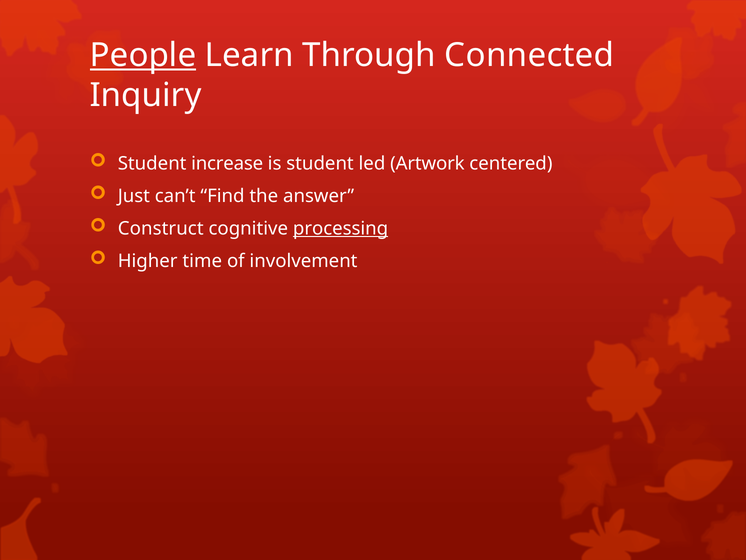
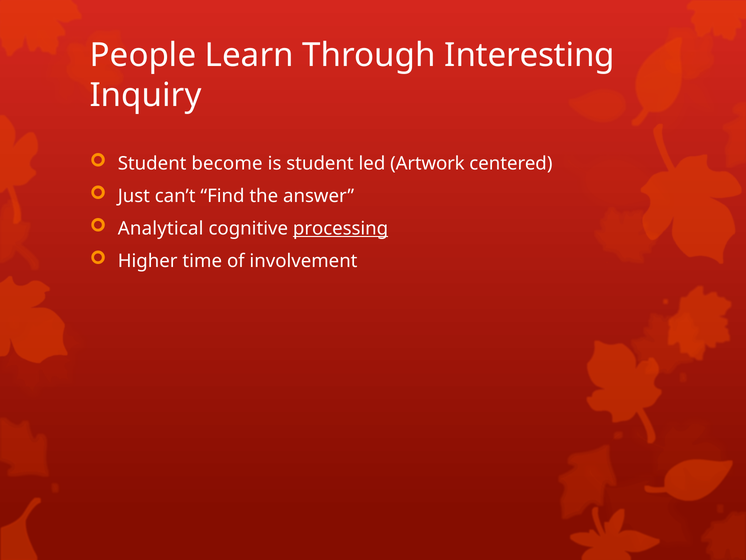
People underline: present -> none (143, 55)
Connected: Connected -> Interesting (530, 55)
increase: increase -> become (227, 164)
Construct: Construct -> Analytical (161, 228)
